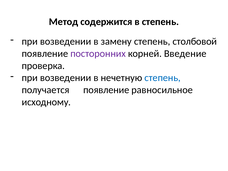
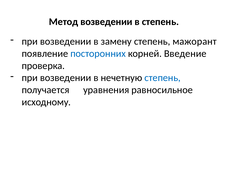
Метод содержится: содержится -> возведении (106, 22)
столбовой: столбовой -> мажорант (195, 41)
посторонних colour: purple -> blue (98, 53)
получается появление: появление -> уравнения (106, 90)
